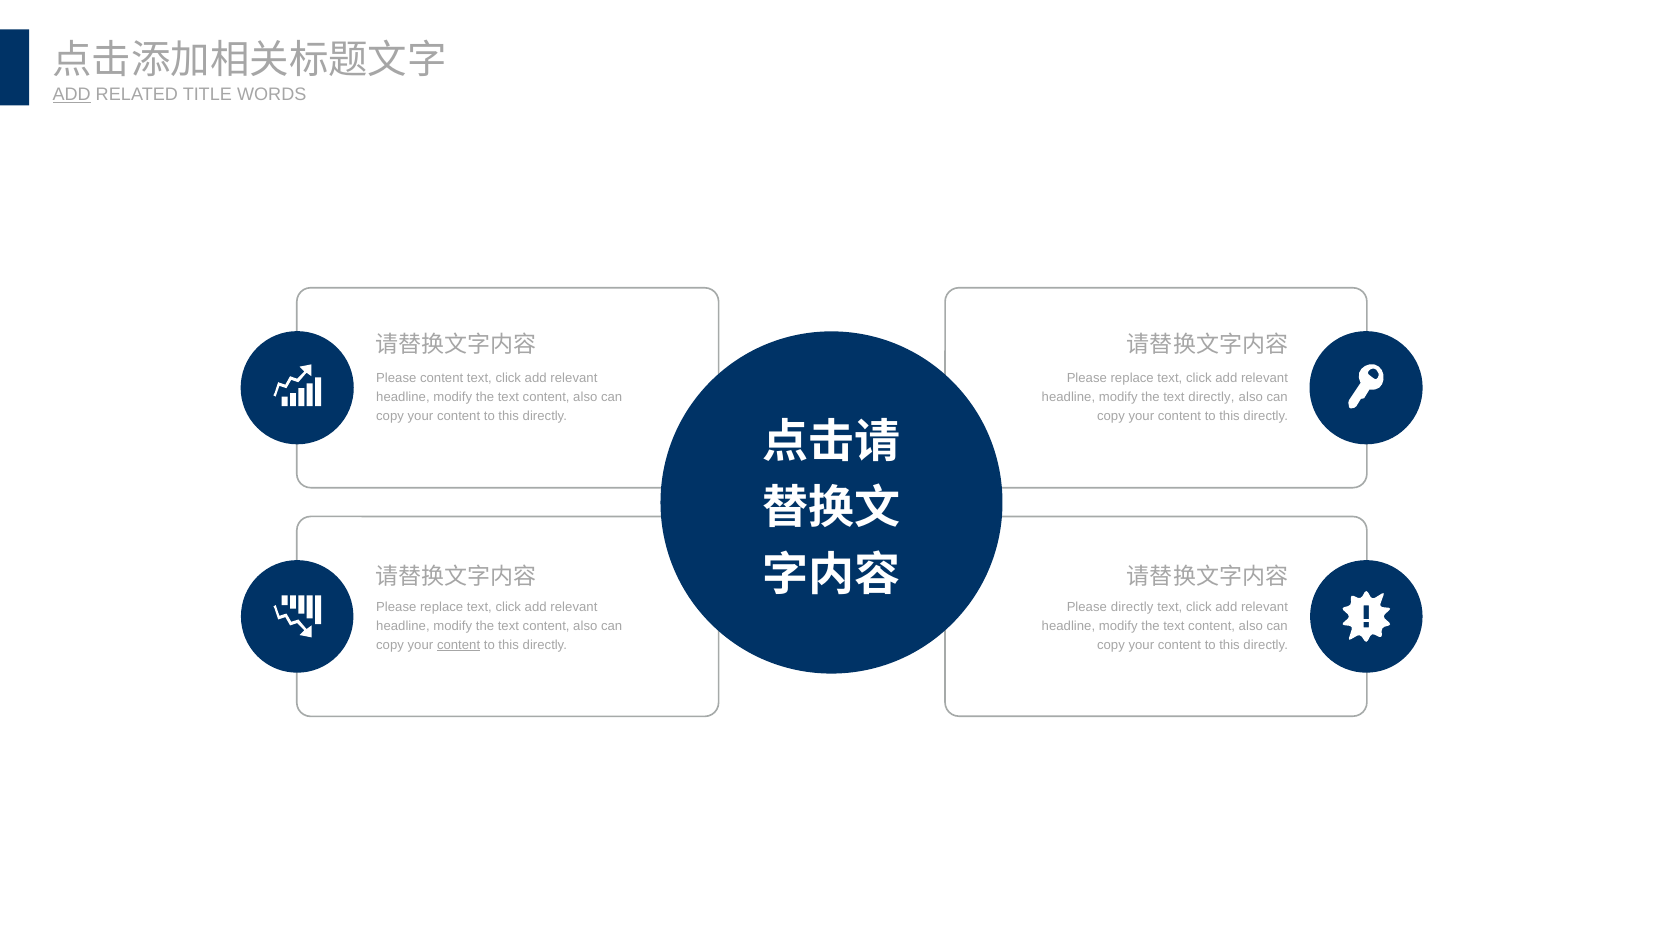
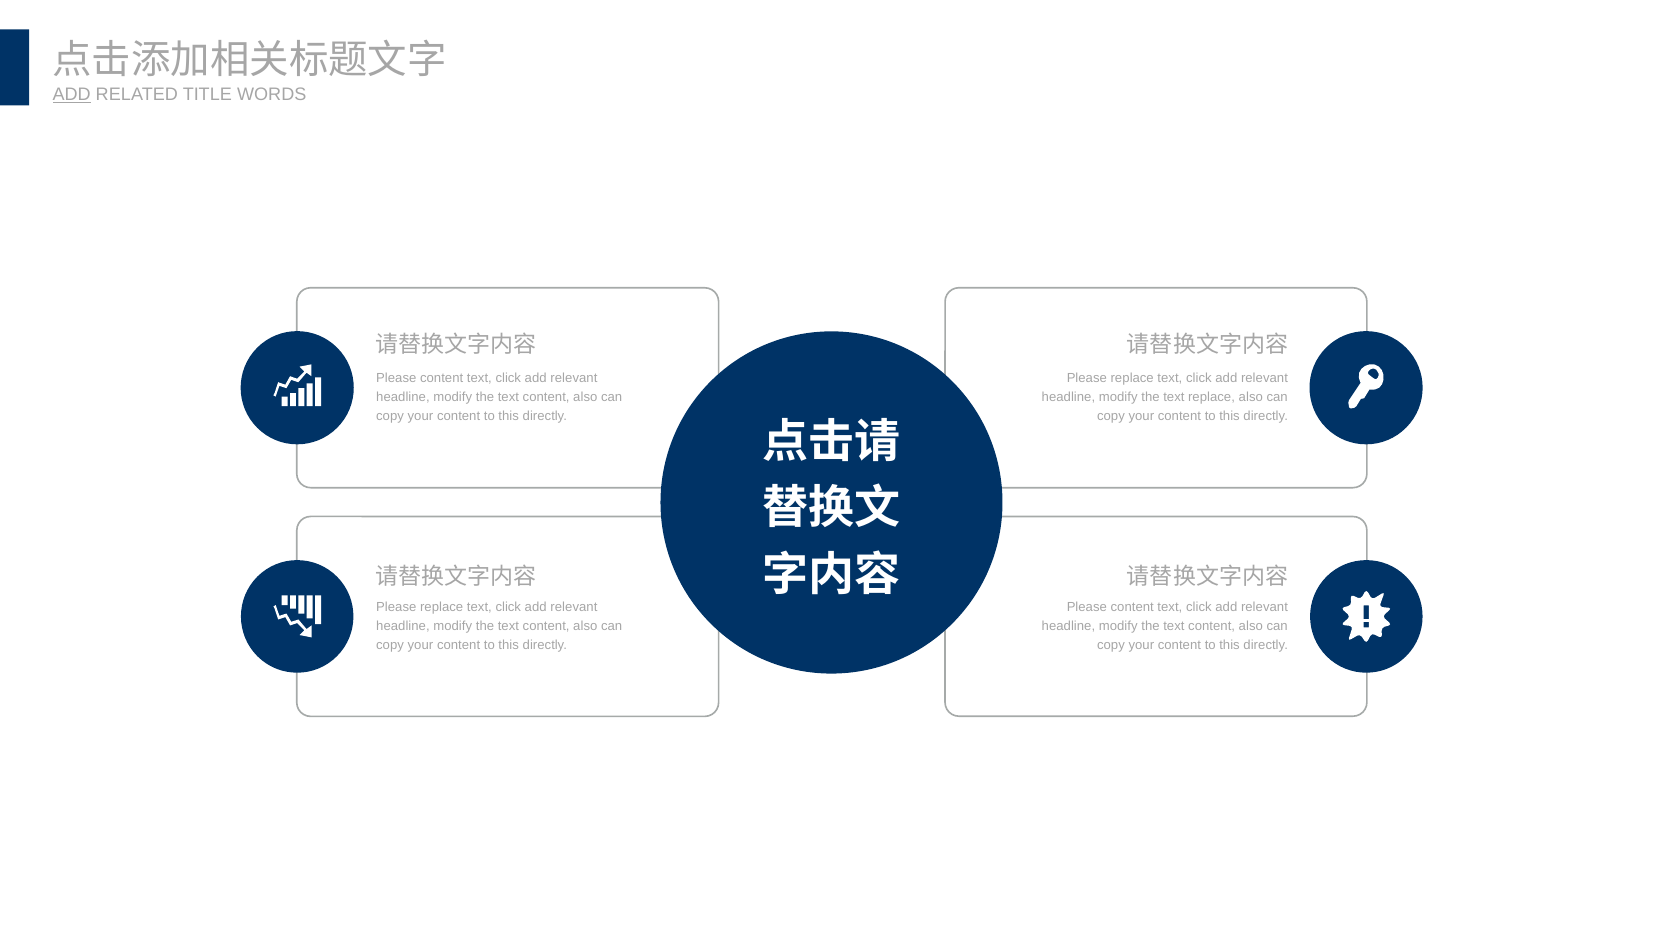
text directly: directly -> replace (1212, 397)
directly: directly -> content (1132, 607)
content underline: present -> none (459, 645)
